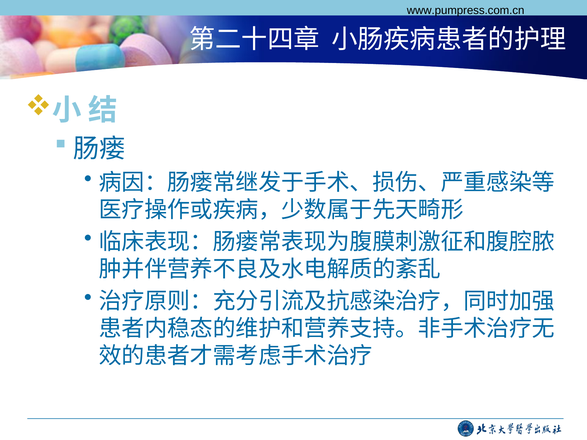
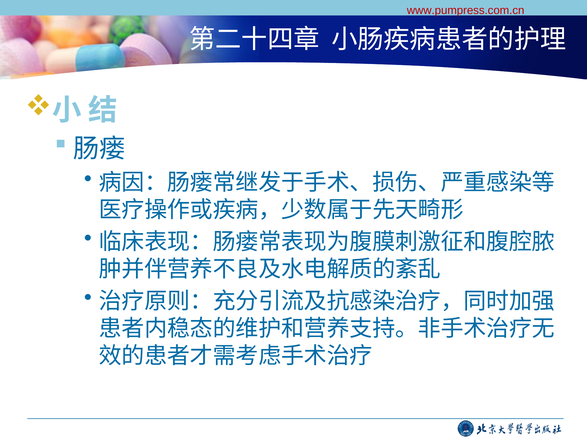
www.pumpress.com.cn colour: black -> red (466, 11)
